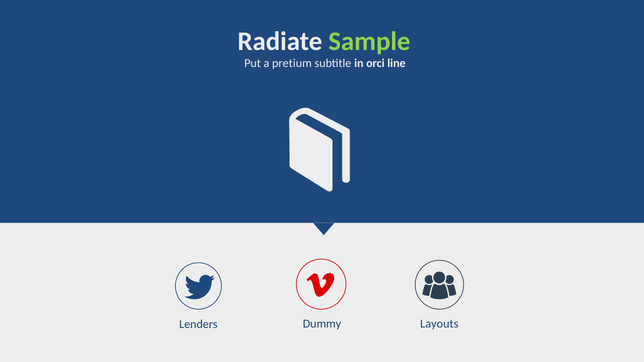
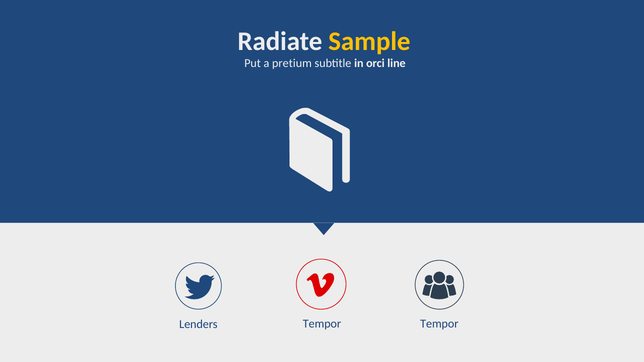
Sample colour: light green -> yellow (369, 41)
Dummy: Dummy -> Tempor (322, 324)
Lenders Layouts: Layouts -> Tempor (439, 324)
